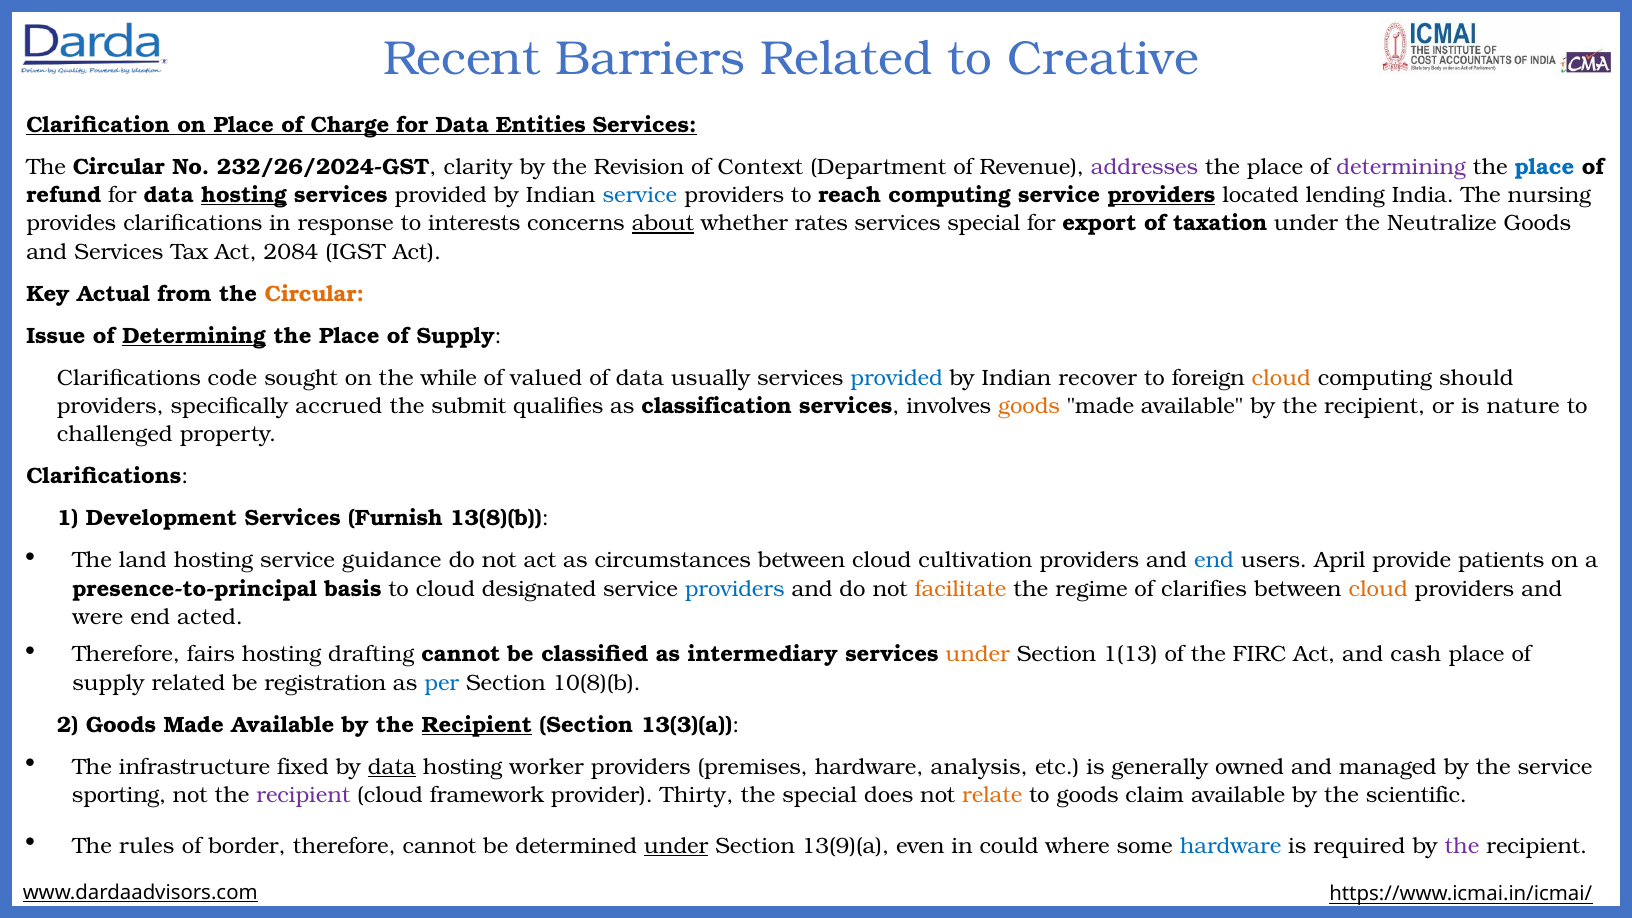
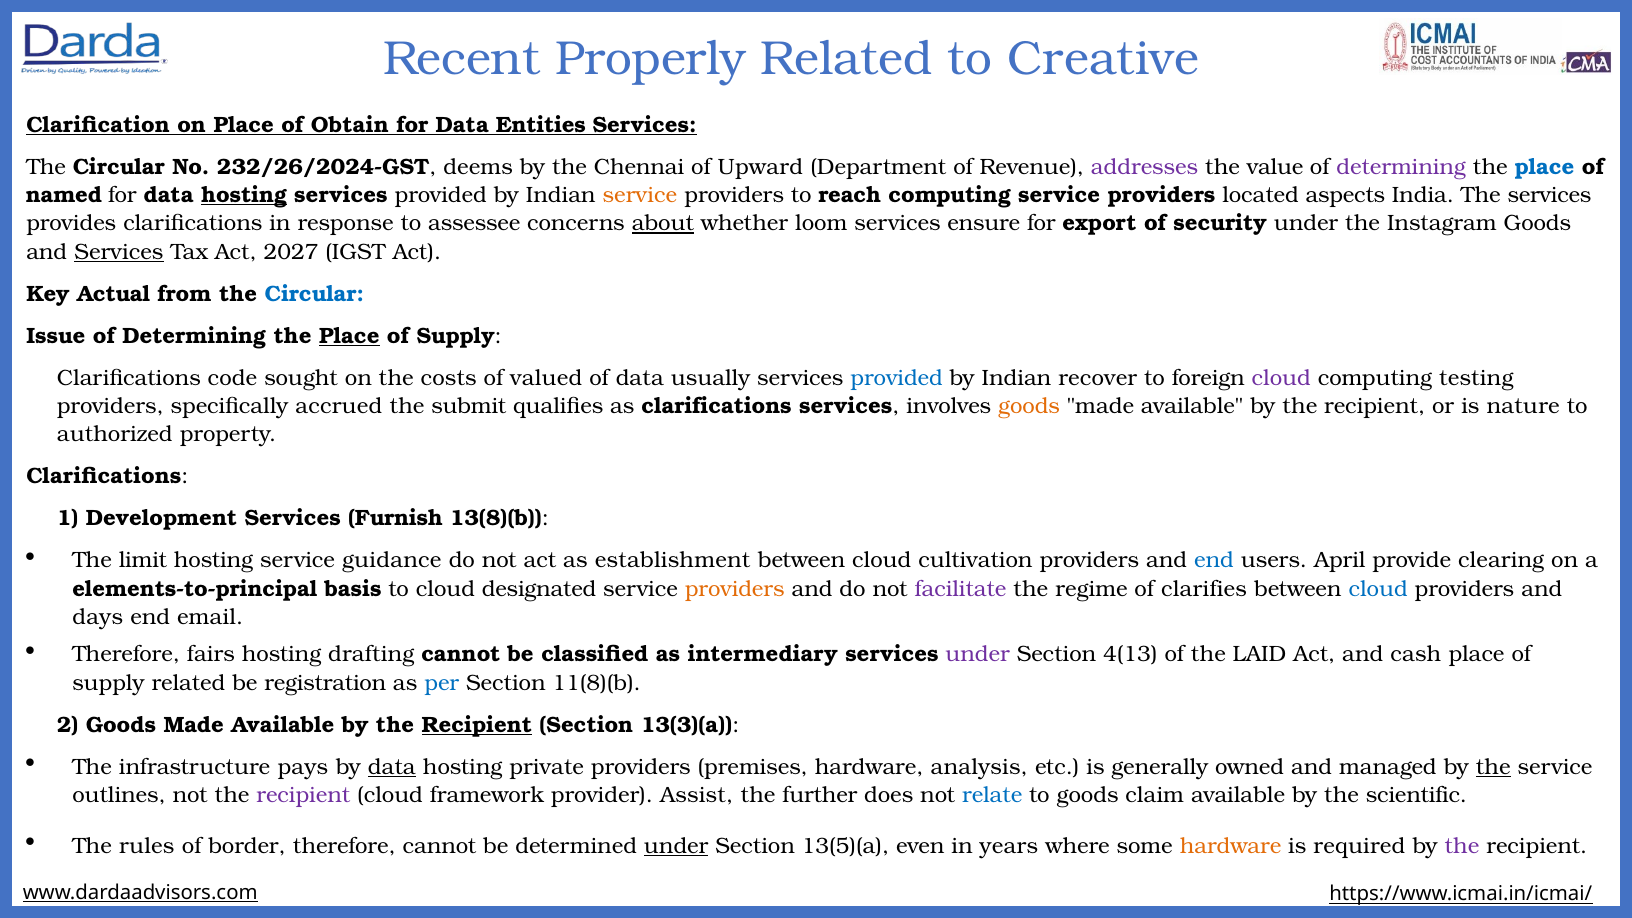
Barriers: Barriers -> Properly (651, 59)
Charge: Charge -> Obtain (350, 125)
clarity: clarity -> deems (478, 167)
Revision: Revision -> Chennai (639, 167)
Context: Context -> Upward (760, 167)
place: place -> value (1275, 167)
refund: refund -> named (64, 195)
service colour: blue -> orange (640, 195)
providers underline: present -> none (1162, 195)
lending: lending -> aspects (1345, 195)
The nursing: nursing -> services (1549, 195)
interests: interests -> assessee (474, 224)
rates: rates -> loom (821, 224)
services special: special -> ensure (984, 224)
taxation: taxation -> security (1220, 224)
Neutralize: Neutralize -> Instagram (1442, 224)
Services underline: none -> present (119, 252)
2084: 2084 -> 2027 (291, 252)
Circular colour: orange -> blue (314, 294)
Determining underline: present -> none (194, 336)
Place underline: none -> present (349, 336)
while: while -> costs (449, 378)
cloud colour: orange -> purple (1281, 378)
should: should -> testing (1476, 378)
as classification: classification -> clarifications (717, 406)
challenged: challenged -> authorized (115, 435)
land: land -> limit (143, 561)
circumstances: circumstances -> establishment (673, 561)
patients: patients -> clearing (1501, 561)
presence-to-principal: presence-to-principal -> elements-to-principal (195, 589)
providers colour: blue -> orange (735, 589)
facilitate colour: orange -> purple (961, 589)
cloud colour: orange -> blue (1378, 589)
were: were -> days (98, 617)
acted: acted -> email (210, 617)
under colour: orange -> purple (978, 654)
1(13: 1(13 -> 4(13 (1130, 654)
FIRC: FIRC -> LAID (1260, 654)
10(8)(b: 10(8)(b -> 11(8)(b (597, 683)
fixed: fixed -> pays (303, 767)
worker: worker -> private (547, 767)
the underline: none -> present (1493, 767)
sporting: sporting -> outlines (119, 795)
Thirty: Thirty -> Assist (697, 795)
the special: special -> further (820, 795)
relate colour: orange -> blue (992, 795)
13(9)(a: 13(9)(a -> 13(5)(a (845, 846)
could: could -> years (1009, 846)
hardware colour: blue -> orange (1231, 846)
